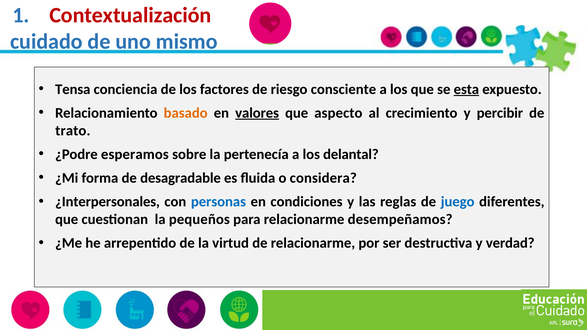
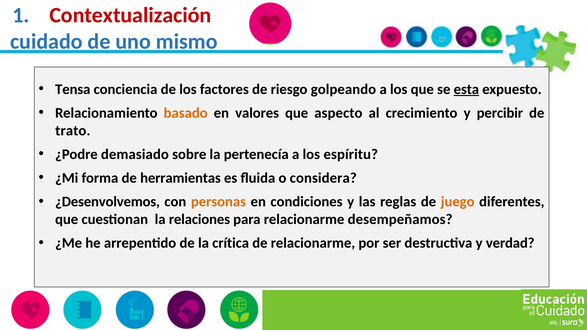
consciente: consciente -> golpeando (343, 89)
valores underline: present -> none (257, 113)
esperamos: esperamos -> demasiado (135, 154)
delantal: delantal -> espíritu (351, 154)
desagradable: desagradable -> herramientas (181, 178)
¿Interpersonales: ¿Interpersonales -> ¿Desenvolvemos (108, 202)
personas colour: blue -> orange (218, 202)
juego colour: blue -> orange (458, 202)
pequeños: pequeños -> relaciones (199, 219)
virtud: virtud -> crítica (231, 243)
